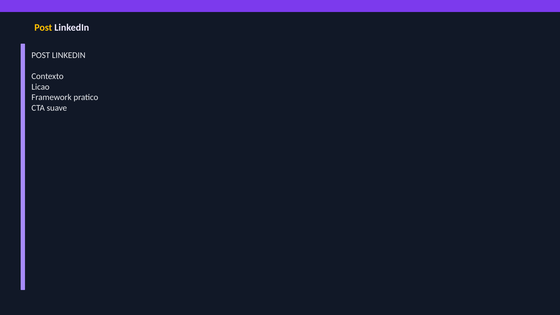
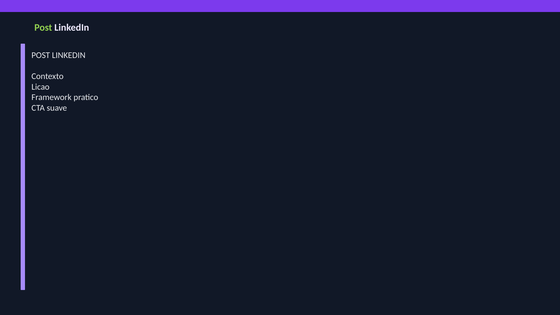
Post colour: yellow -> light green (43, 28)
